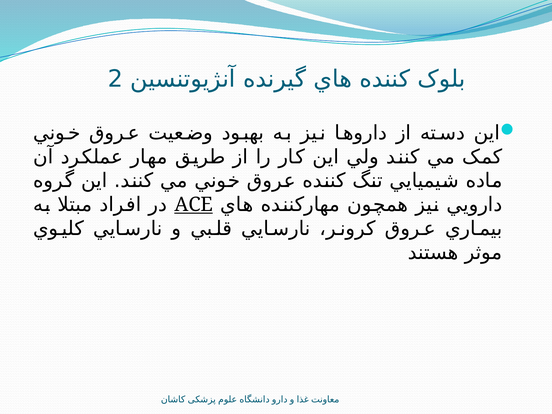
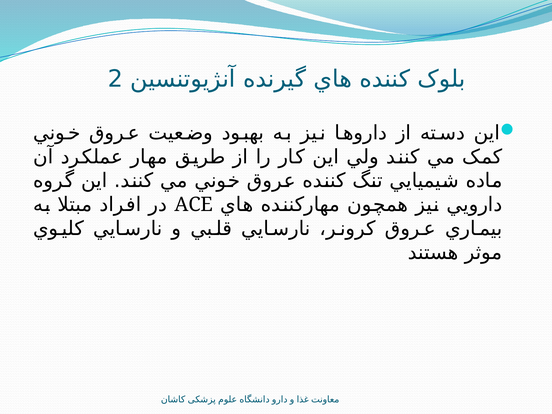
ACE underline: present -> none (194, 205)
